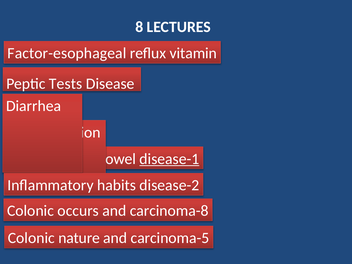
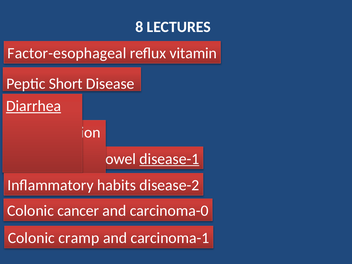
Tests: Tests -> Short (66, 84)
Diarrhea underline: none -> present (34, 106)
occurs: occurs -> cancer (78, 211)
carcinoma-8: carcinoma-8 -> carcinoma-0 (169, 211)
nature: nature -> cramp (79, 238)
carcinoma-5: carcinoma-5 -> carcinoma-1 (170, 238)
